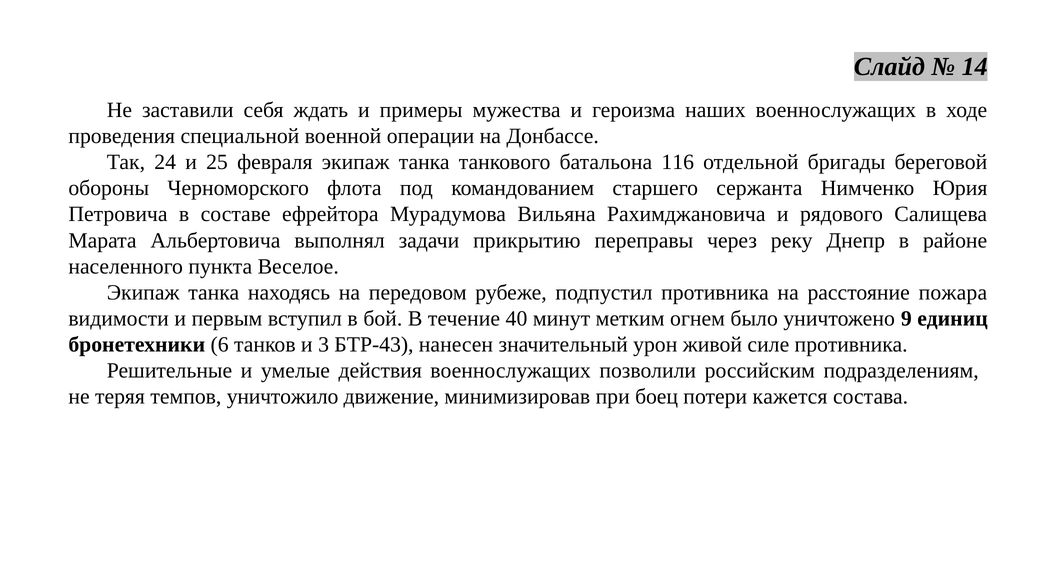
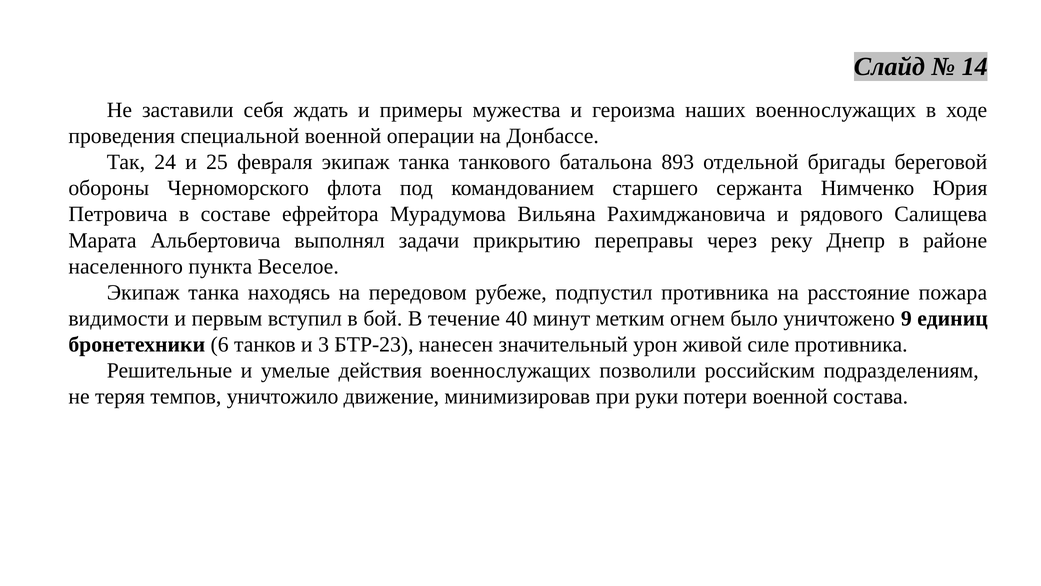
116: 116 -> 893 (678, 162)
БТР-43: БТР-43 -> БТР-23 (374, 344)
боец: боец -> руки (657, 396)
потери кажется: кажется -> военной (790, 396)
